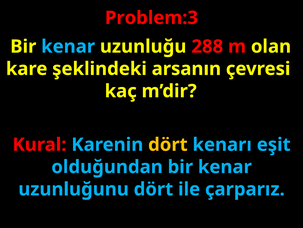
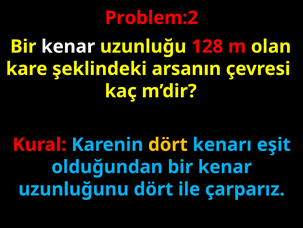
Problem:3: Problem:3 -> Problem:2 (151, 18)
kenar colour: light blue -> white (68, 46)
288: 288 -> 128 (207, 46)
